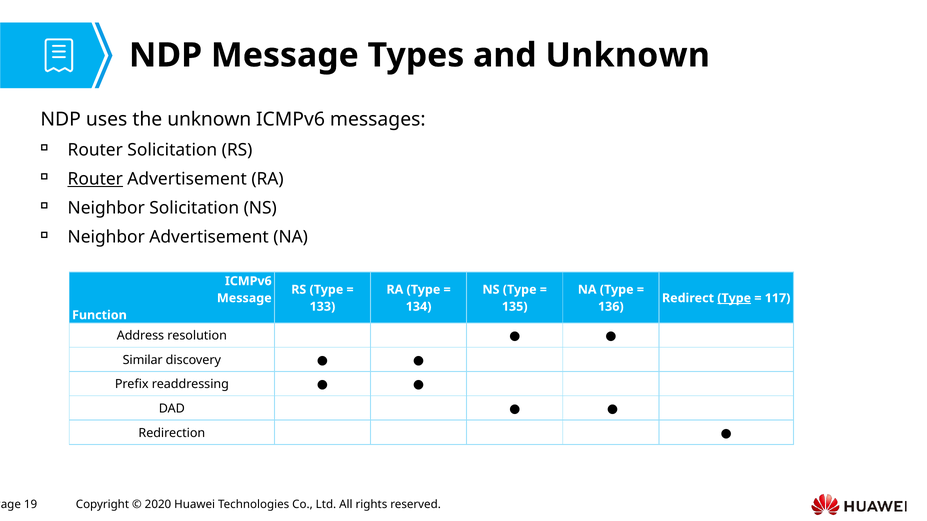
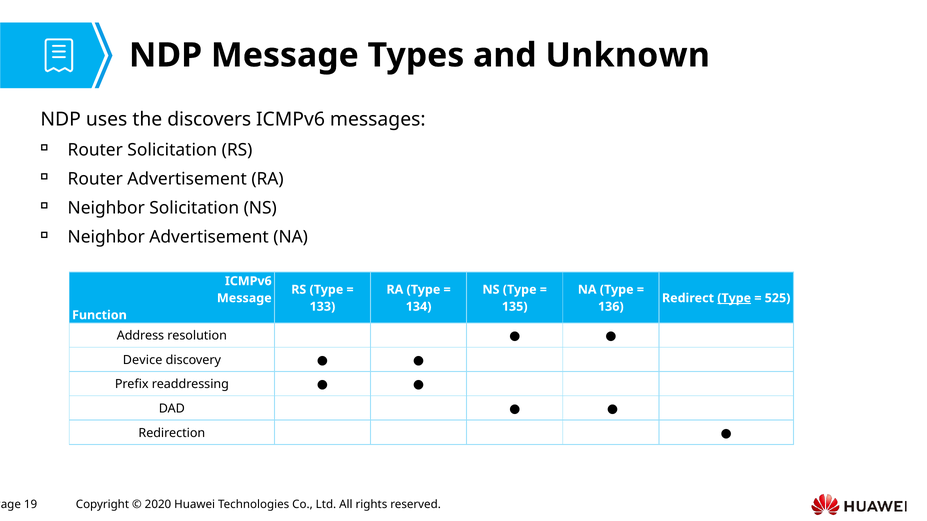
the unknown: unknown -> discovers (209, 120)
Router underline: present -> none (95, 179)
117: 117 -> 525 (778, 298)
Similar: Similar -> Device (143, 360)
